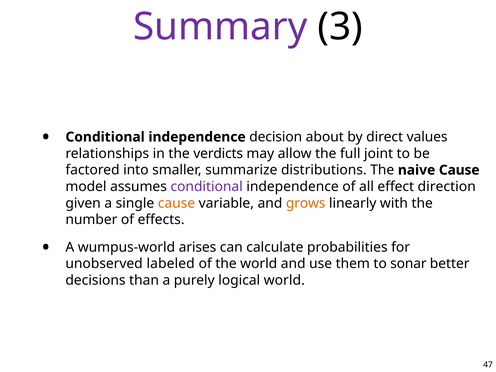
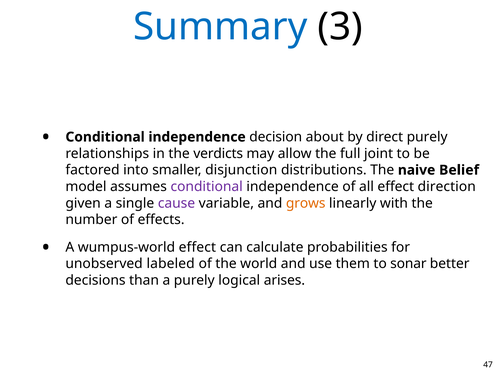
Summary colour: purple -> blue (220, 27)
direct values: values -> purely (427, 137)
summarize: summarize -> disjunction (241, 170)
naive Cause: Cause -> Belief (459, 170)
cause colour: orange -> purple (176, 203)
wumpus-world arises: arises -> effect (197, 247)
logical world: world -> arises (284, 280)
